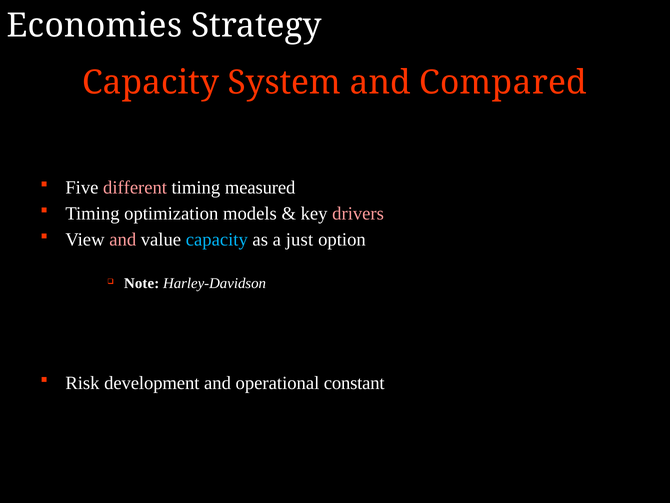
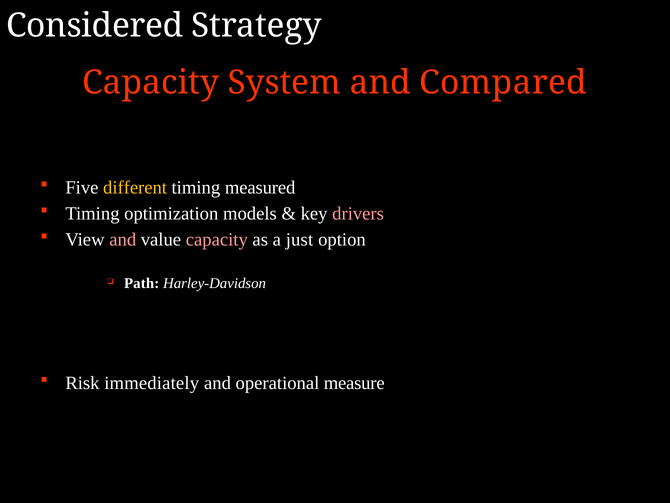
Economies: Economies -> Considered (95, 26)
different colour: pink -> yellow (135, 187)
capacity colour: light blue -> pink (217, 239)
Note: Note -> Path (142, 283)
development: development -> immediately (152, 383)
constant: constant -> measure (354, 383)
